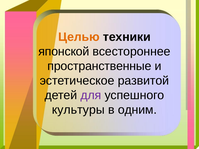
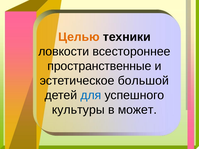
японской: японской -> ловкости (64, 52)
развитой: развитой -> большой (143, 81)
для colour: purple -> blue (91, 95)
одним: одним -> может (137, 110)
